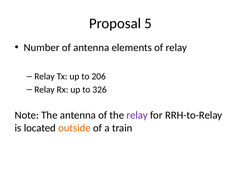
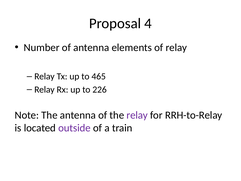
5: 5 -> 4 (148, 23)
206: 206 -> 465 (99, 76)
326: 326 -> 226 (100, 89)
outside colour: orange -> purple (74, 128)
